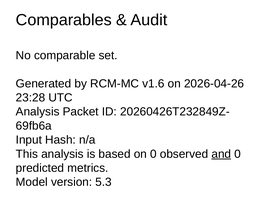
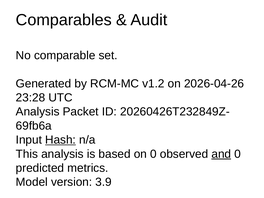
v1.6: v1.6 -> v1.2 (153, 84)
Hash underline: none -> present (60, 140)
5.3: 5.3 -> 3.9 (104, 182)
